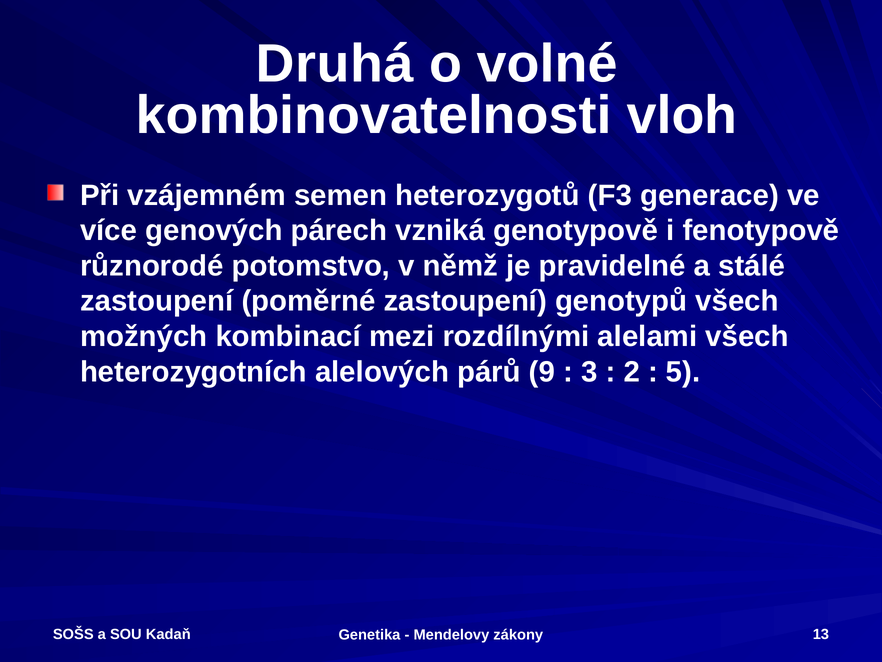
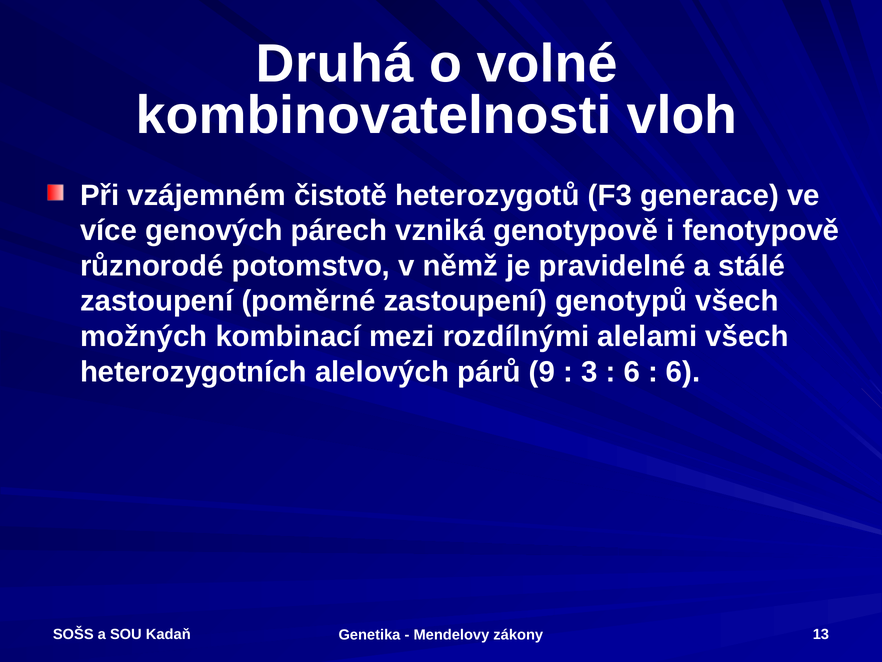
semen: semen -> čistotě (341, 195)
2: 2 -> 6 (632, 372)
5: 5 -> 6 (683, 372)
